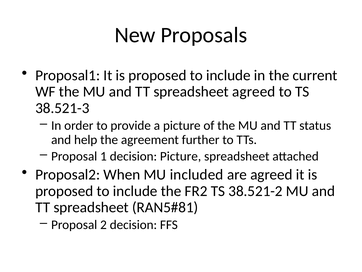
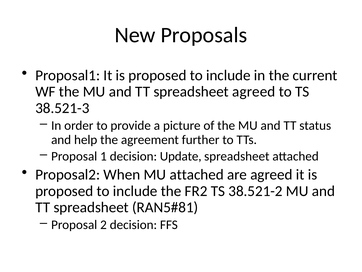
decision Picture: Picture -> Update (181, 156)
MU included: included -> attached (197, 174)
